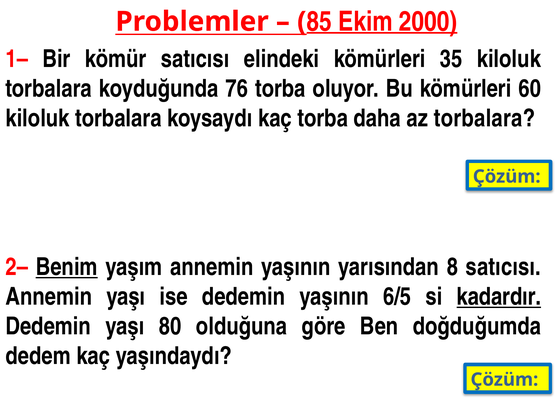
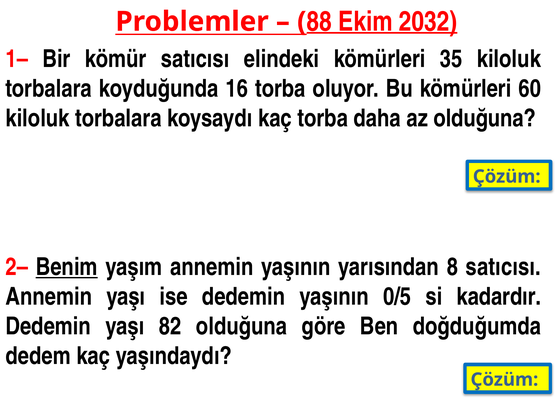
85: 85 -> 88 (319, 22)
2000: 2000 -> 2032 (428, 22)
76: 76 -> 16 (237, 89)
az torbalara: torbalara -> olduğuna (485, 118)
6/5: 6/5 -> 0/5 (397, 297)
kadardır underline: present -> none (499, 297)
80: 80 -> 82 (170, 326)
